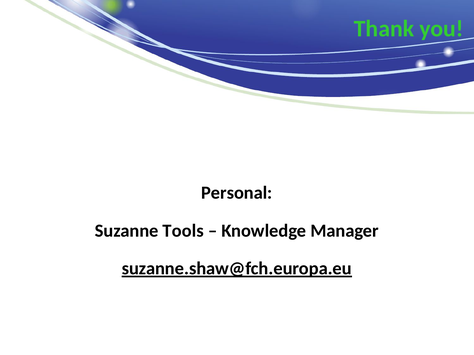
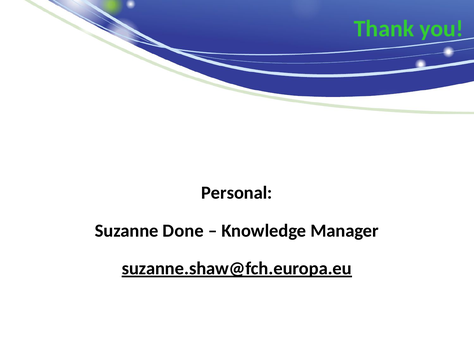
Tools: Tools -> Done (183, 231)
